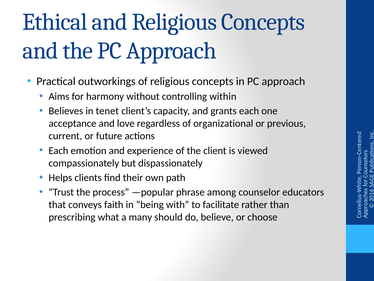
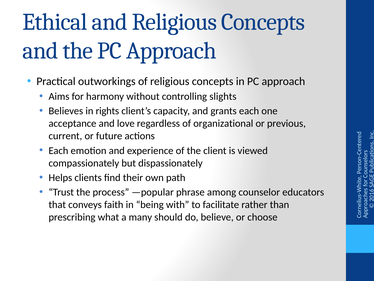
within: within -> slights (223, 96)
tenet: tenet -> rights (107, 111)
